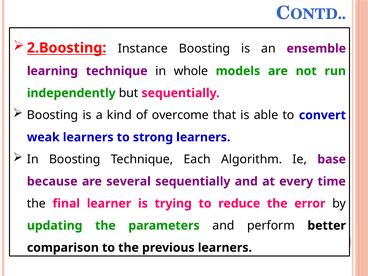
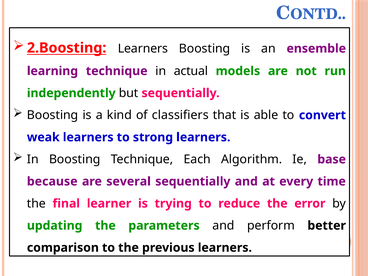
2.Boosting Instance: Instance -> Learners (143, 49)
whole: whole -> actual (191, 71)
overcome: overcome -> classifiers (180, 115)
